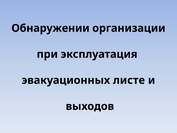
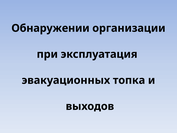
листе: листе -> топка (129, 80)
